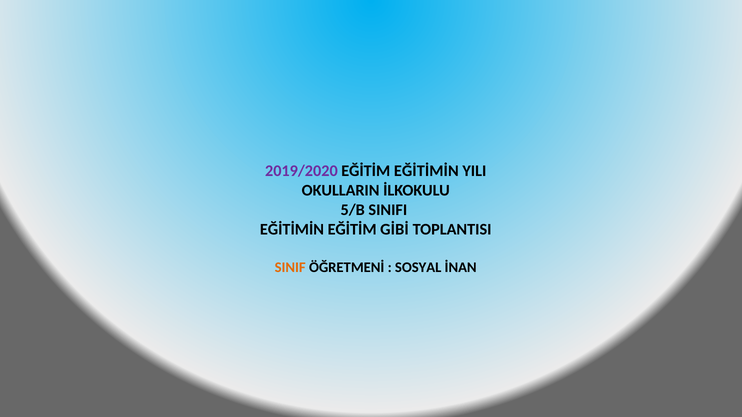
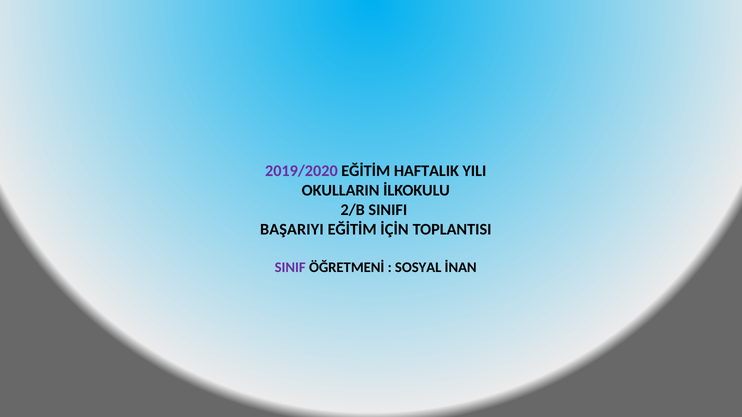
EĞİTİM EĞİTİMİN: EĞİTİMİN -> HAFTALIK (426, 171)
5/B: 5/B -> 2/B (353, 210)
EĞİTİMİN: EĞİTİMİN -> BAŞARIYI (292, 230)
GİBİ: GİBİ -> İÇİN (394, 230)
SINIF colour: orange -> purple (290, 268)
